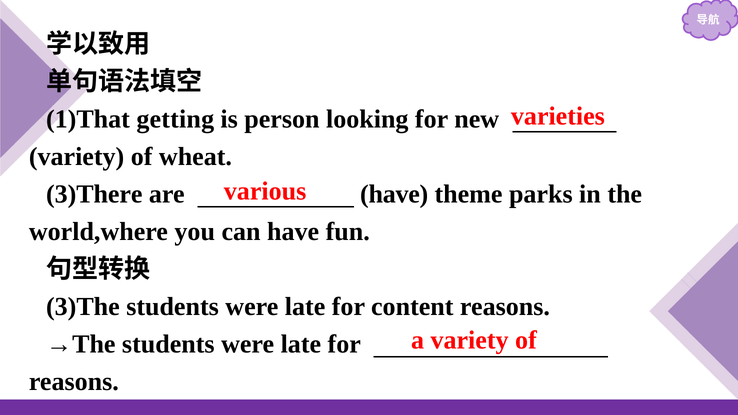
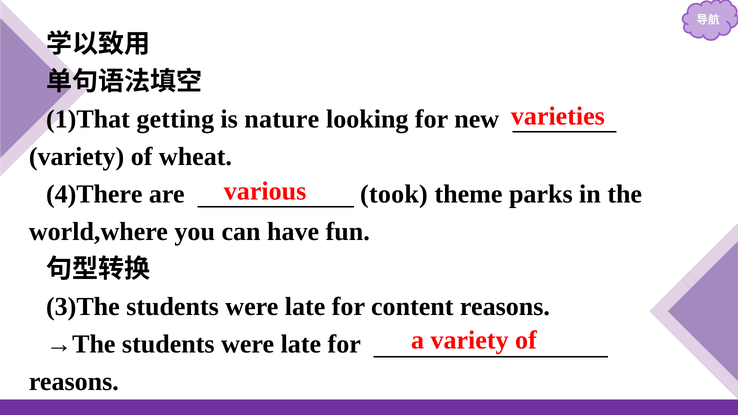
person: person -> nature (282, 119)
3)There: 3)There -> 4)There (94, 194)
are have: have -> took (394, 194)
